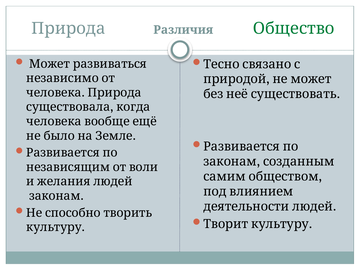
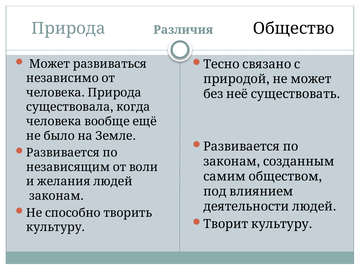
Общество colour: green -> black (294, 28)
